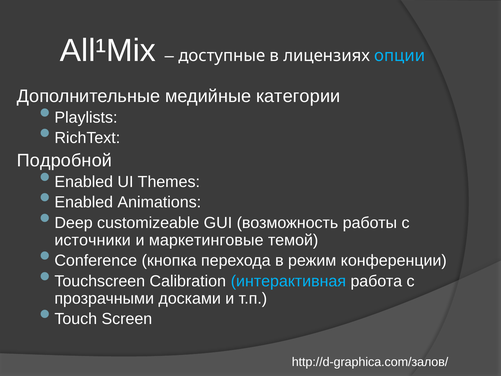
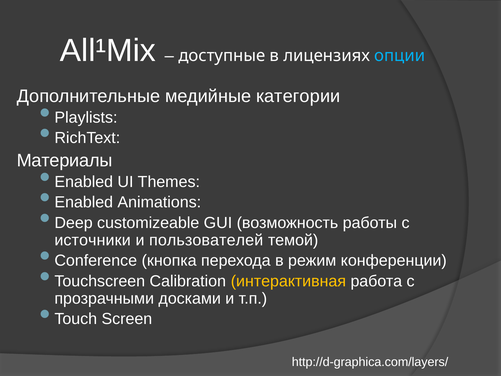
Подробной: Подробной -> Материалы (65, 160)
маркетинговые: маркетинговые -> пользователей (206, 240)
интерактивная colour: light blue -> yellow (288, 281)
http://d-graphica.com/залов/: http://d-graphica.com/залов/ -> http://d-graphica.com/layers/ (370, 362)
